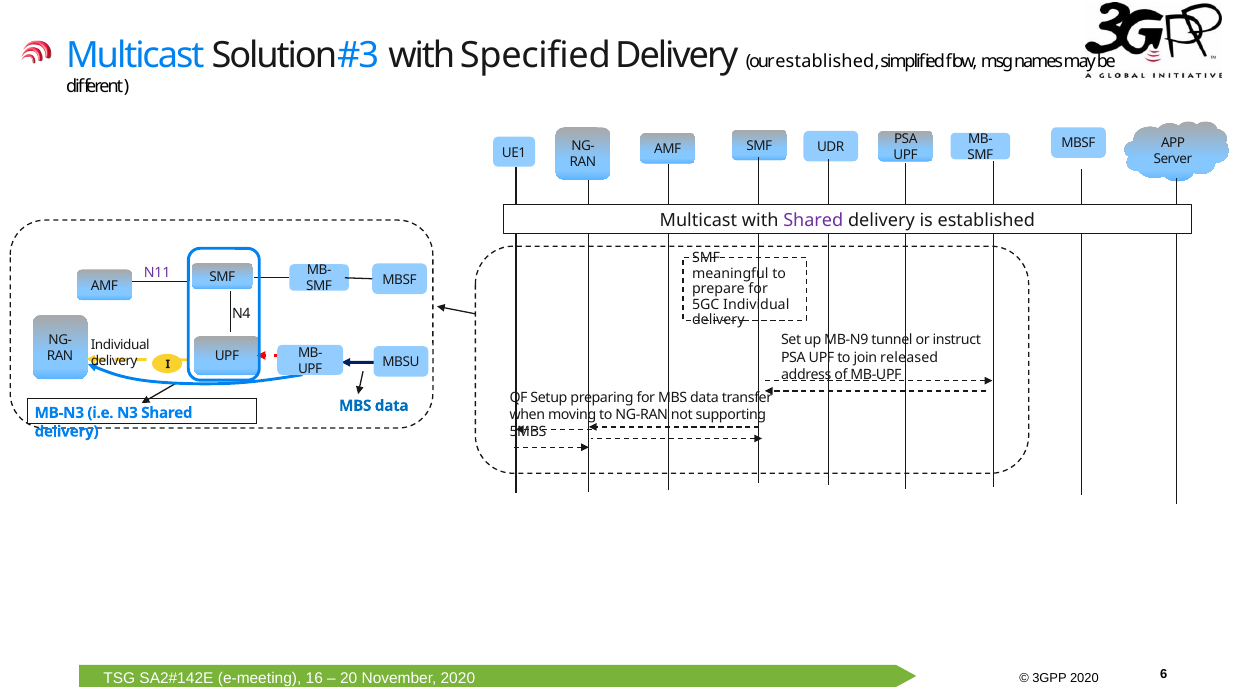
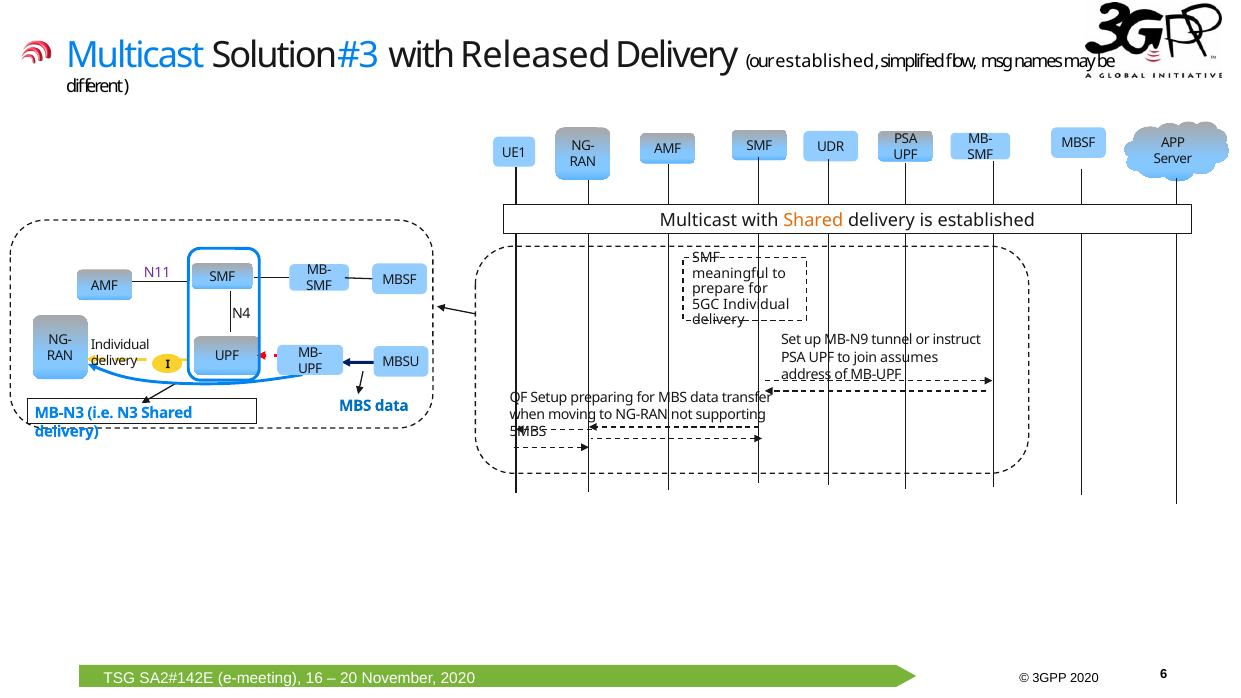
Specified: Specified -> Released (535, 55)
Shared colour: purple -> orange (813, 220)
released: released -> assumes (909, 357)
